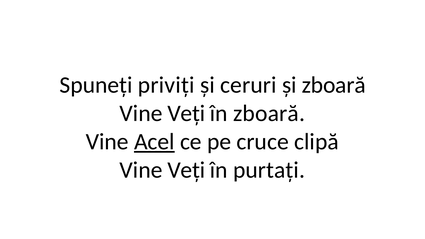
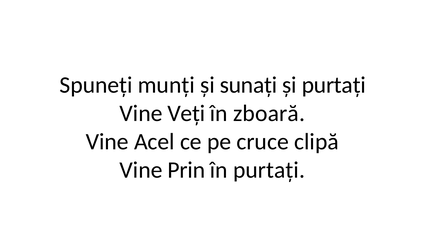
priviți: priviți -> munți (166, 85)
ceruri: ceruri -> sunați (249, 85)
și zboară: zboară -> purtați (334, 85)
Acel underline: present -> none (154, 142)
Veți: Veți -> Prin (186, 170)
